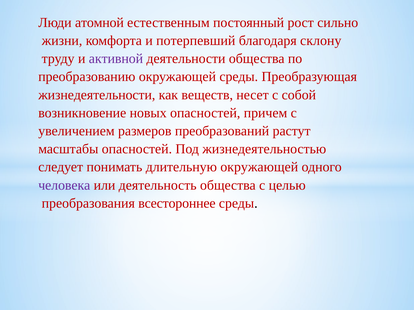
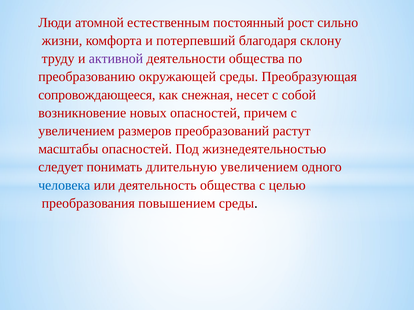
жизнедеятельности: жизнедеятельности -> сопровождающееся (97, 95)
веществ: веществ -> снежная (207, 95)
длительную окружающей: окружающей -> увеличением (259, 167)
человека colour: purple -> blue (64, 185)
всестороннее: всестороннее -> повышением (177, 204)
